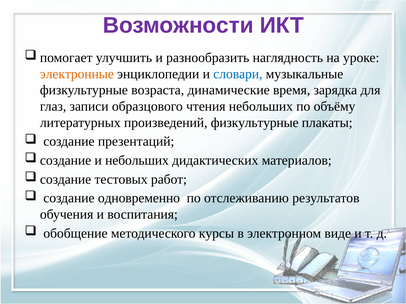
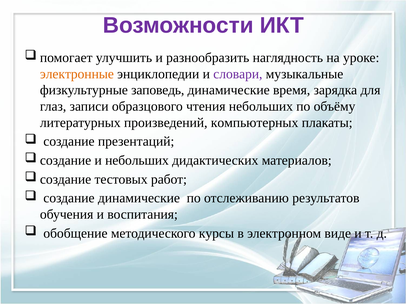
словари colour: blue -> purple (238, 74)
возраста: возраста -> заповедь (158, 90)
произведений физкультурные: физкультурные -> компьютерных (255, 123)
создание одновременно: одновременно -> динамические (139, 199)
